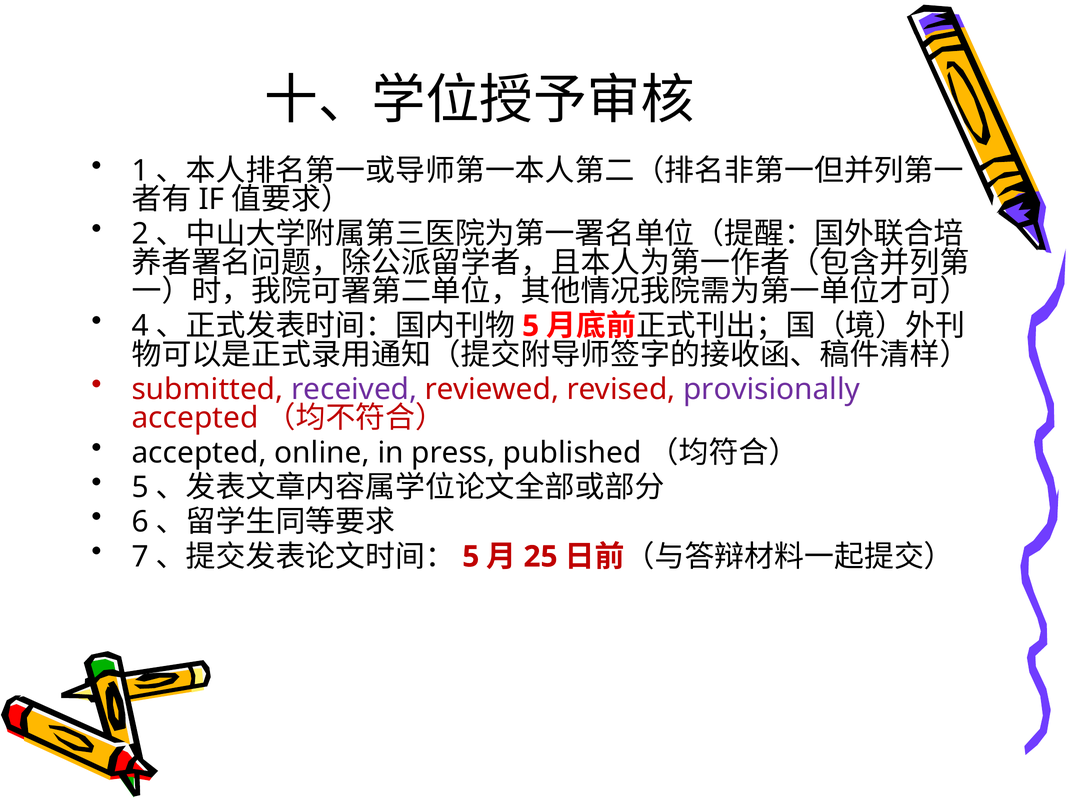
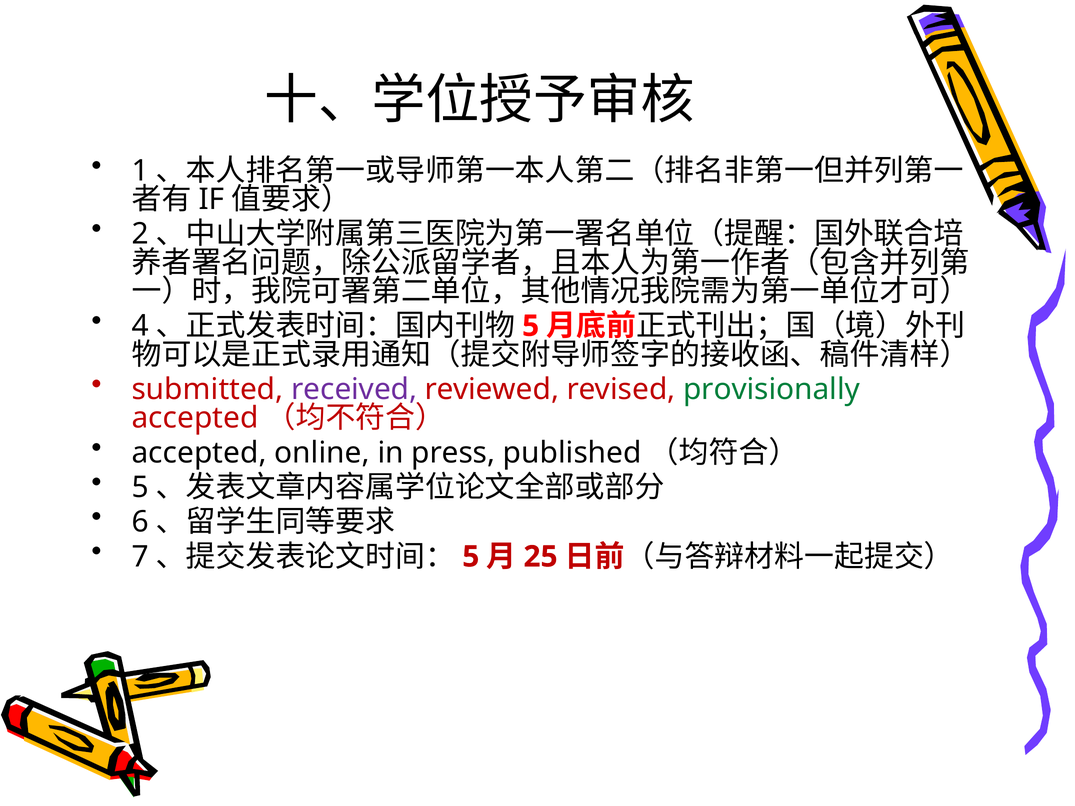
provisionally colour: purple -> green (771, 389)
